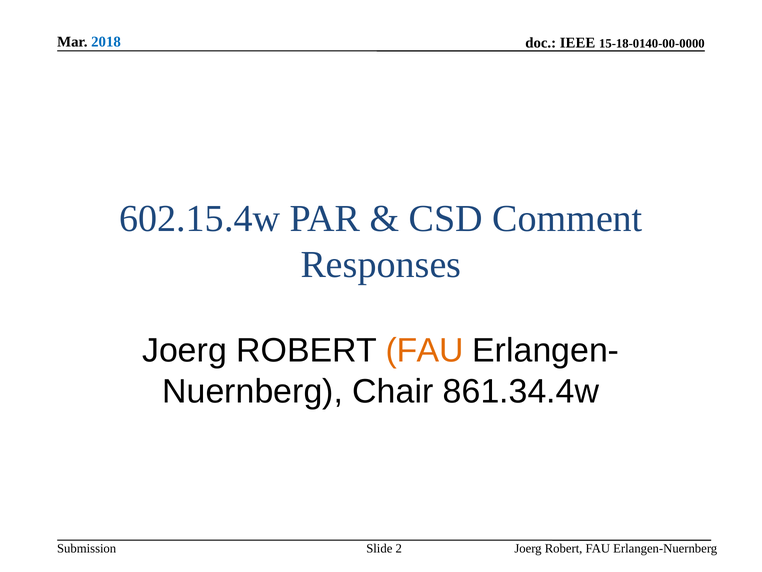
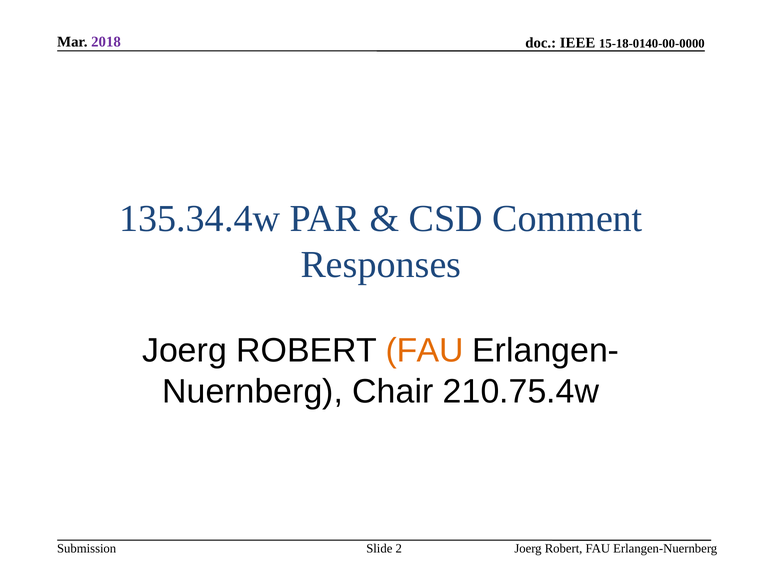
2018 colour: blue -> purple (106, 42)
602.15.4w: 602.15.4w -> 135.34.4w (200, 219)
861.34.4w: 861.34.4w -> 210.75.4w (521, 391)
